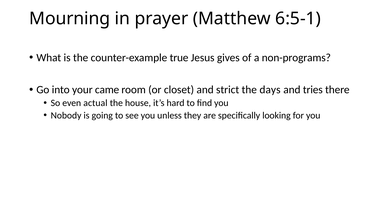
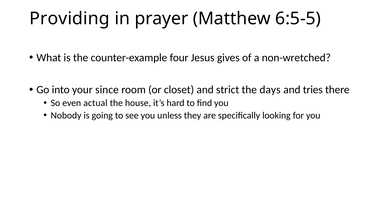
Mourning: Mourning -> Providing (70, 18)
6:5-1: 6:5-1 -> 6:5-5 (298, 18)
true: true -> four (179, 57)
non-programs: non-programs -> non-wretched (296, 57)
came: came -> since (107, 90)
